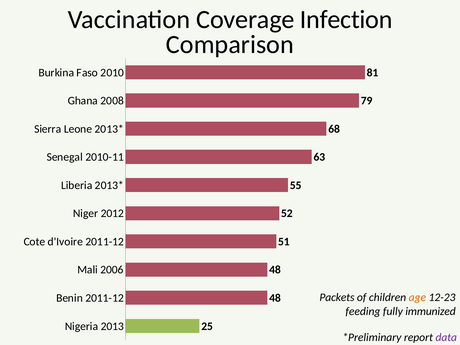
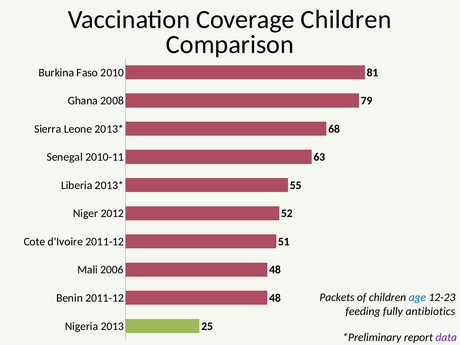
Coverage Infection: Infection -> Children (346, 20)
age colour: orange -> blue (417, 297)
immunized: immunized -> antibiotics (430, 311)
